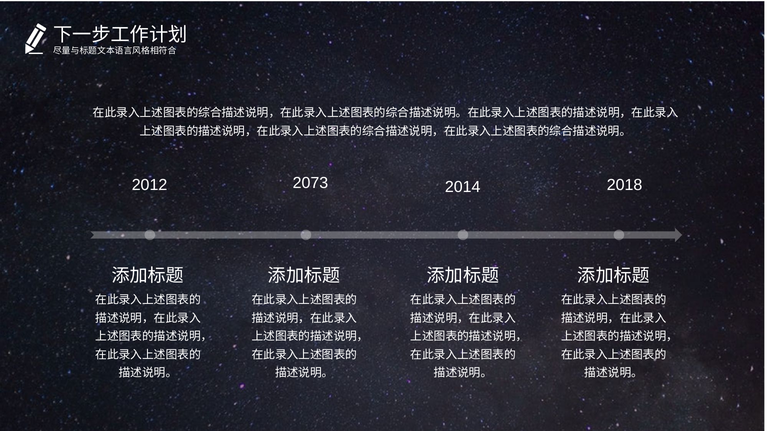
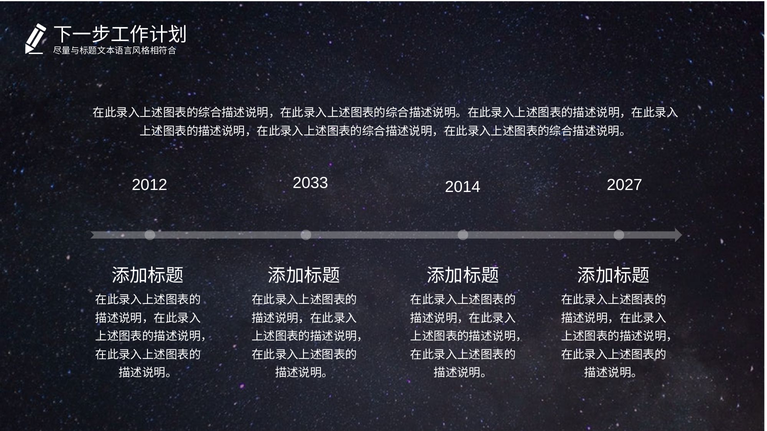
2073: 2073 -> 2033 (311, 183)
2018: 2018 -> 2027 (625, 185)
